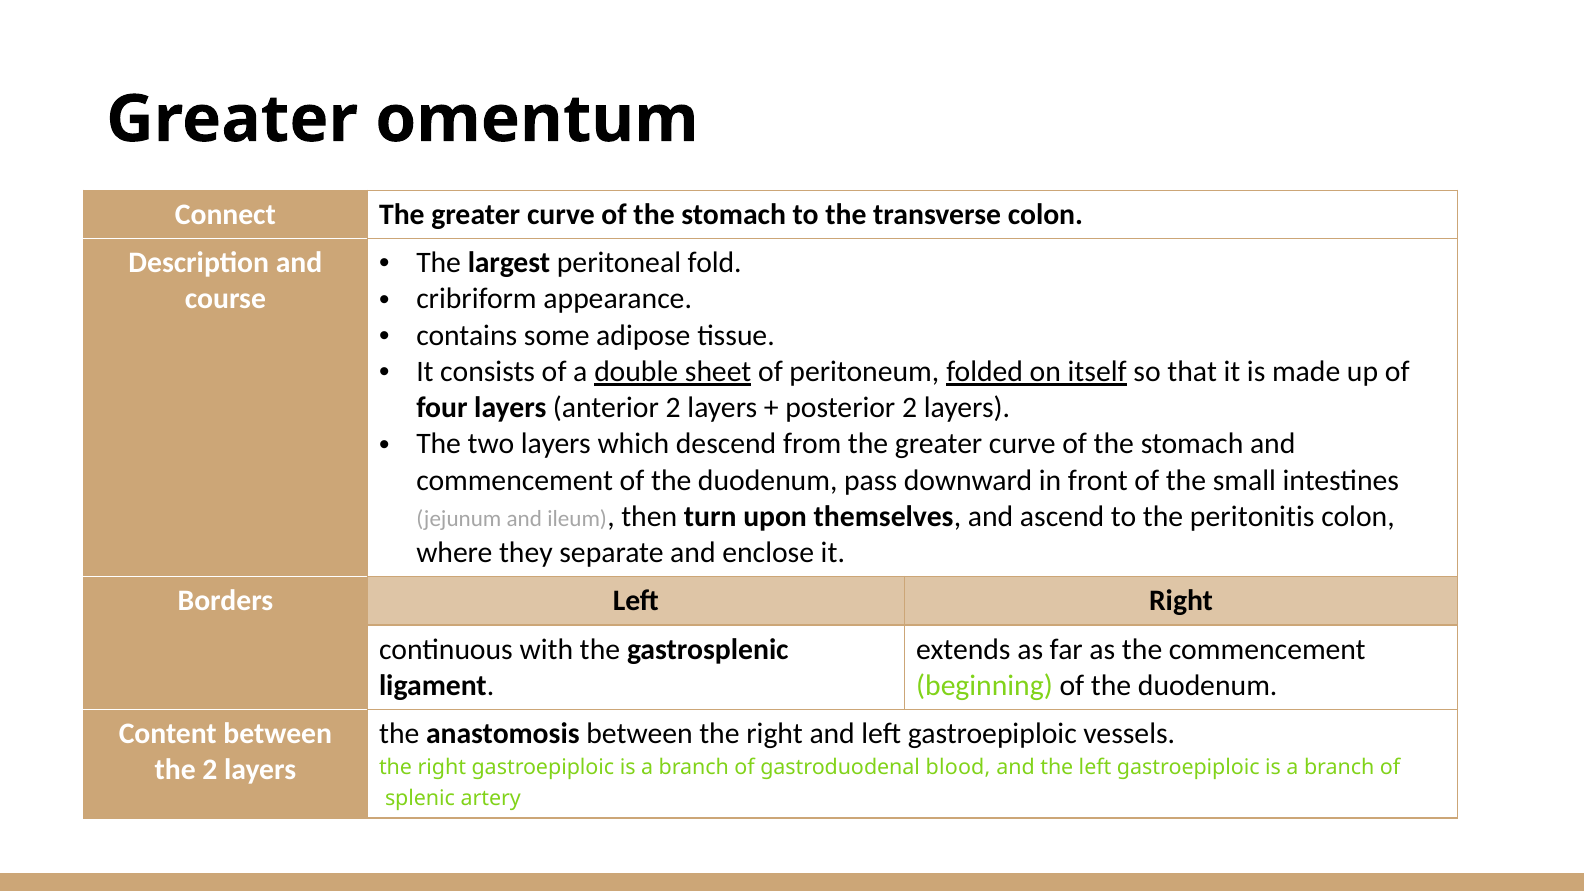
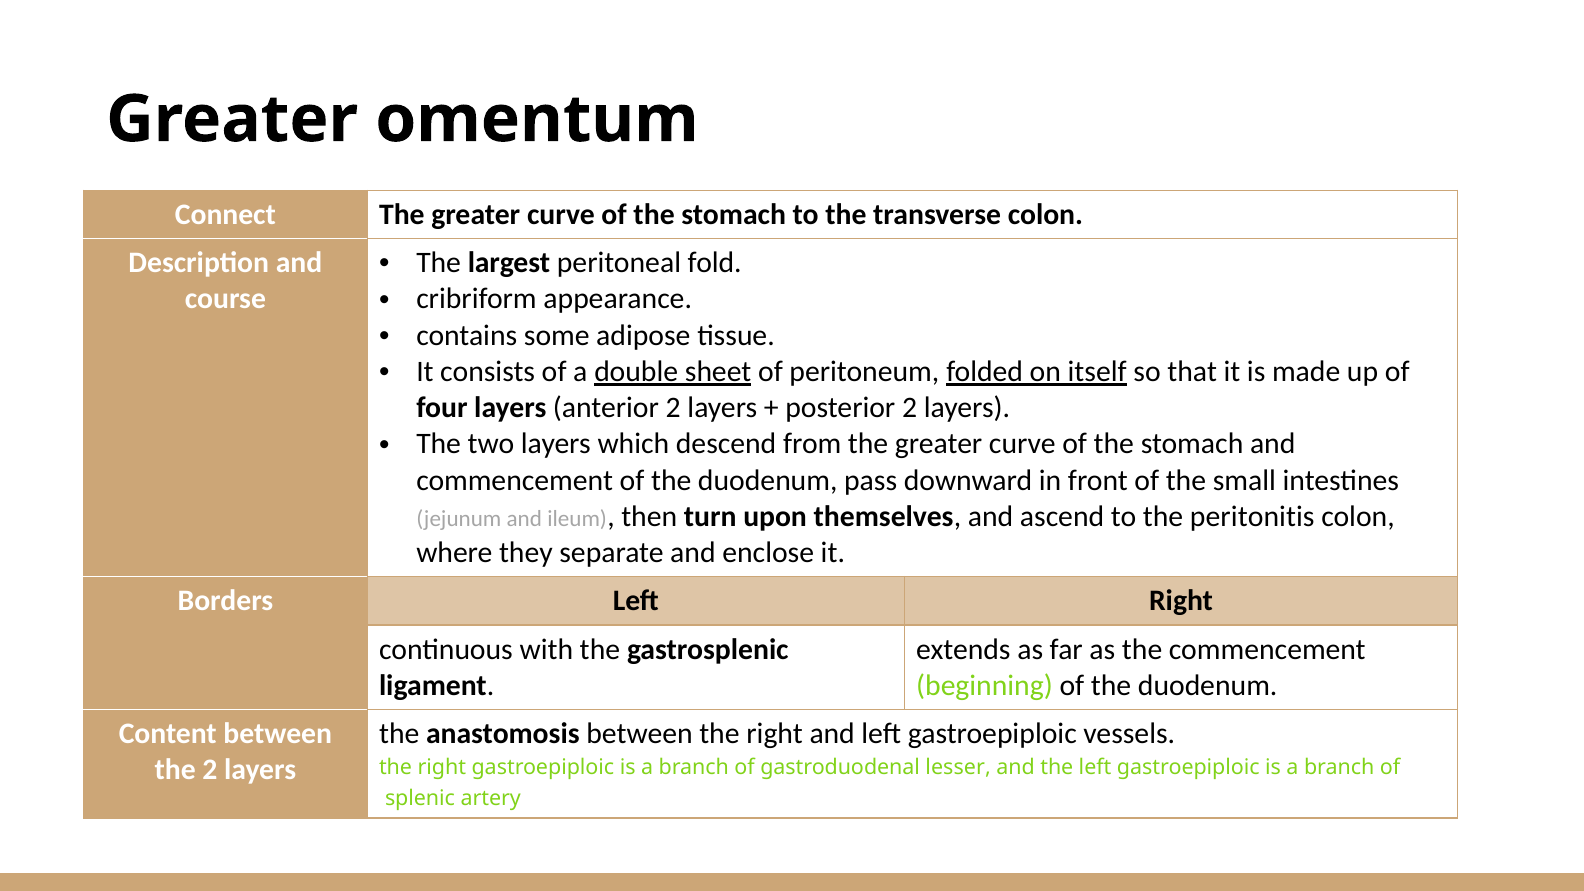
blood: blood -> lesser (958, 767)
